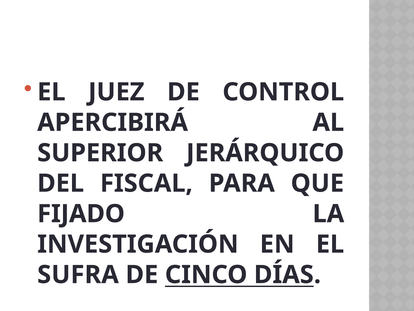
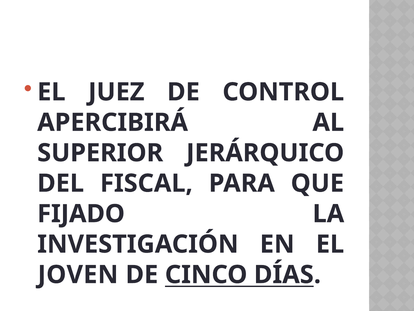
SUFRA: SUFRA -> JOVEN (78, 274)
